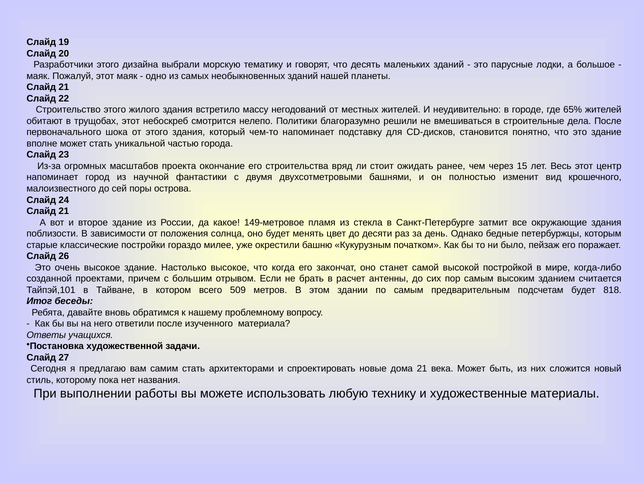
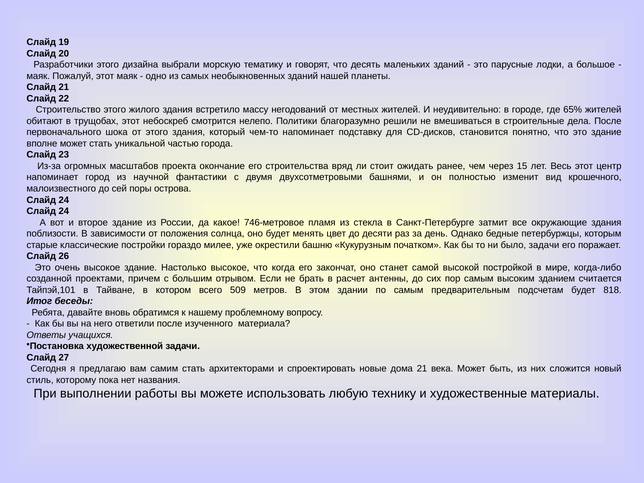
21: 21 -> 24 (64, 211)
149-метровое: 149-метровое -> 746-метровое (274, 222)
было пейзаж: пейзаж -> задачи (544, 245)
